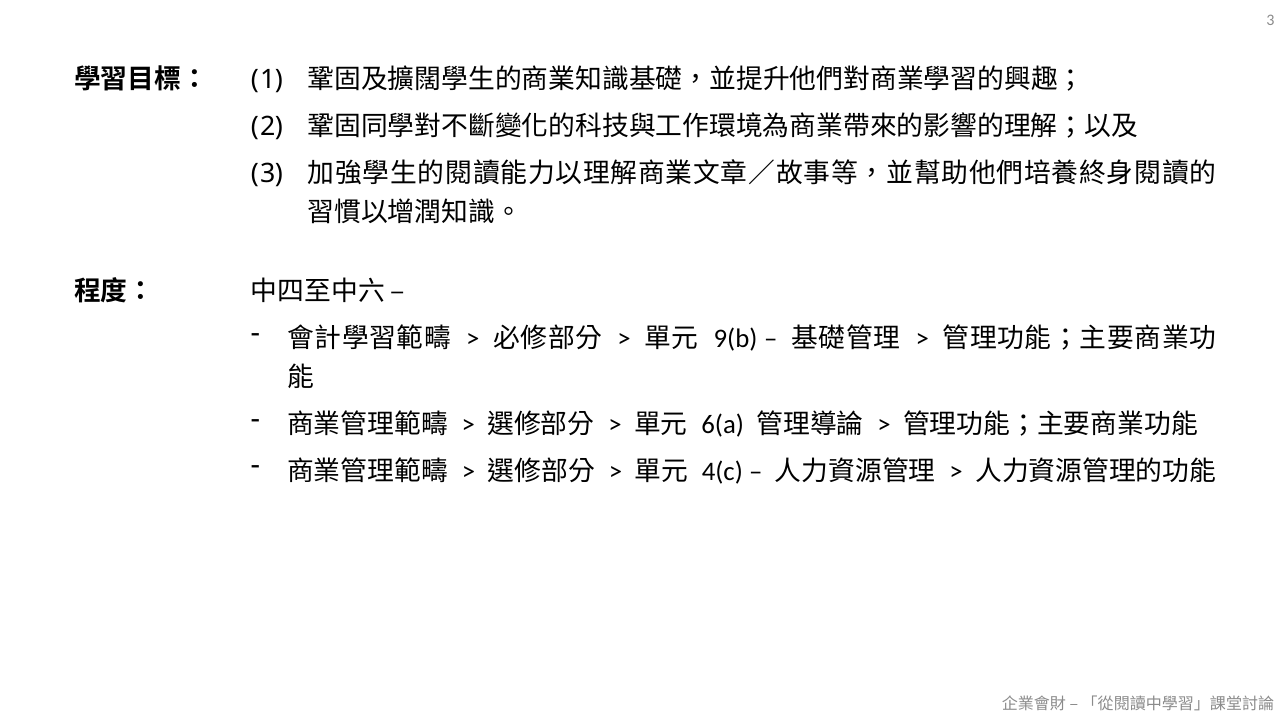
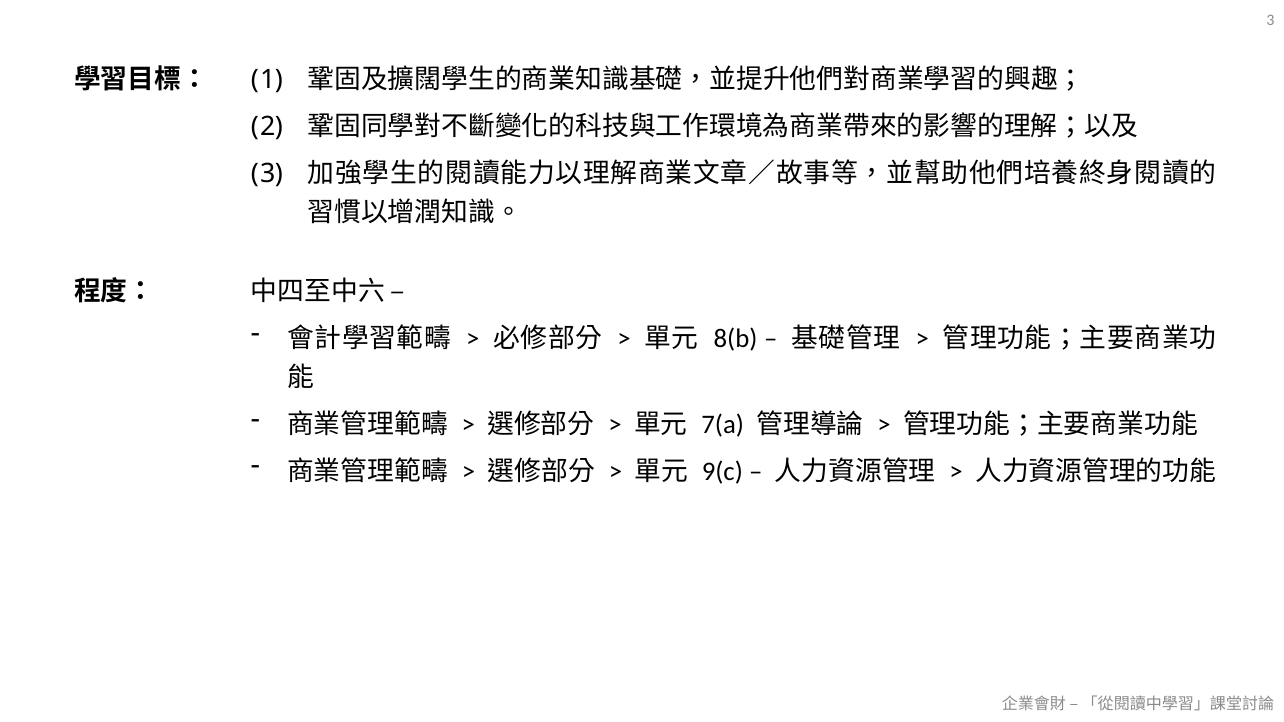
9(b: 9(b -> 8(b (736, 339)
6(a: 6(a -> 7(a (723, 425)
4(c: 4(c -> 9(c (722, 471)
